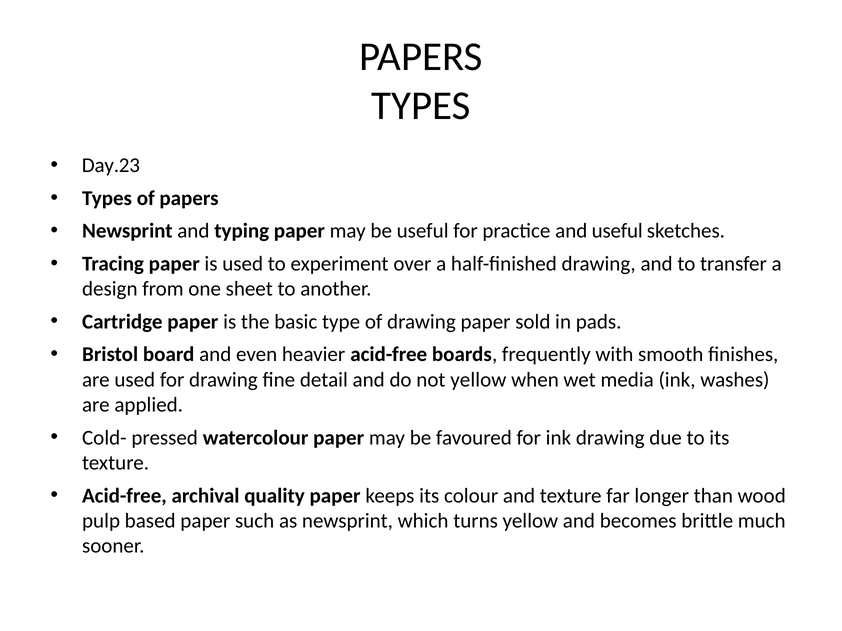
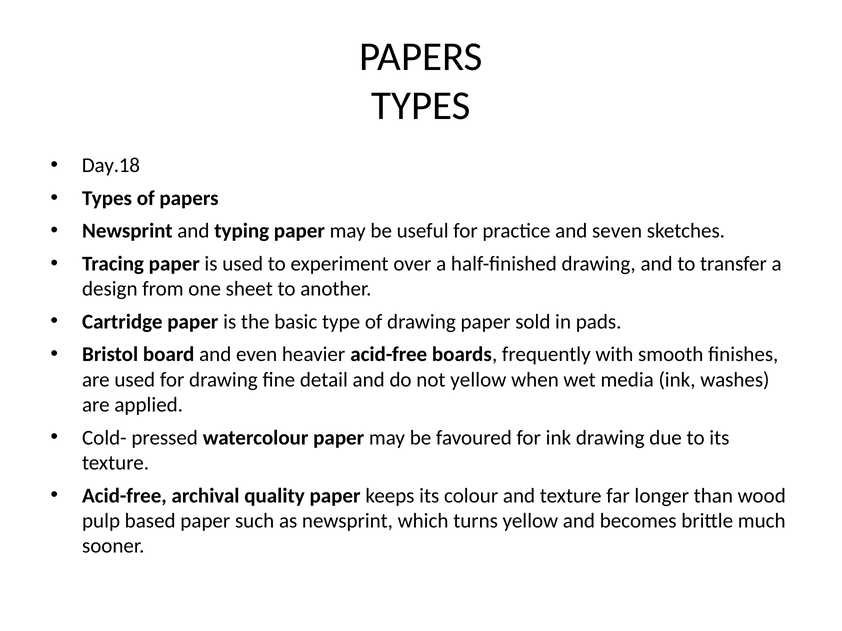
Day.23: Day.23 -> Day.18 (111, 166)
and useful: useful -> seven (617, 231)
